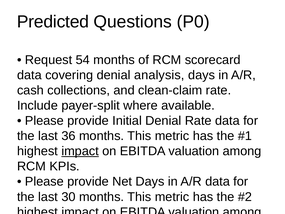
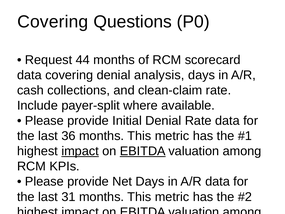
Predicted: Predicted -> Covering (53, 22)
54: 54 -> 44 (83, 60)
EBITDA underline: none -> present (143, 151)
30: 30 -> 31 (68, 197)
